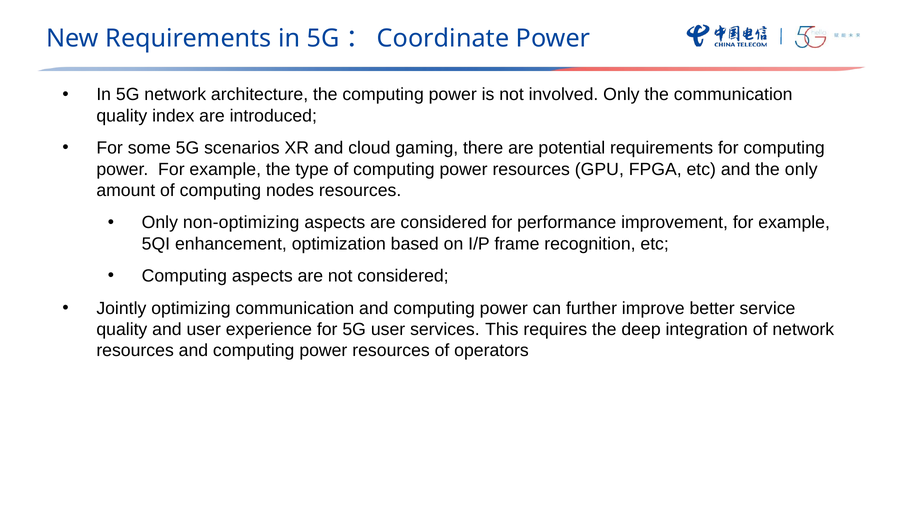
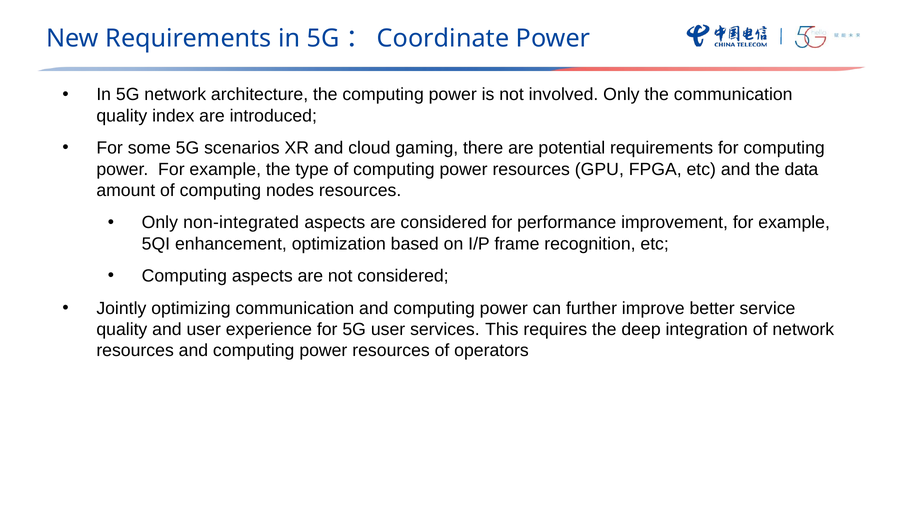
the only: only -> data (801, 169)
non-optimizing: non-optimizing -> non-integrated (241, 223)
